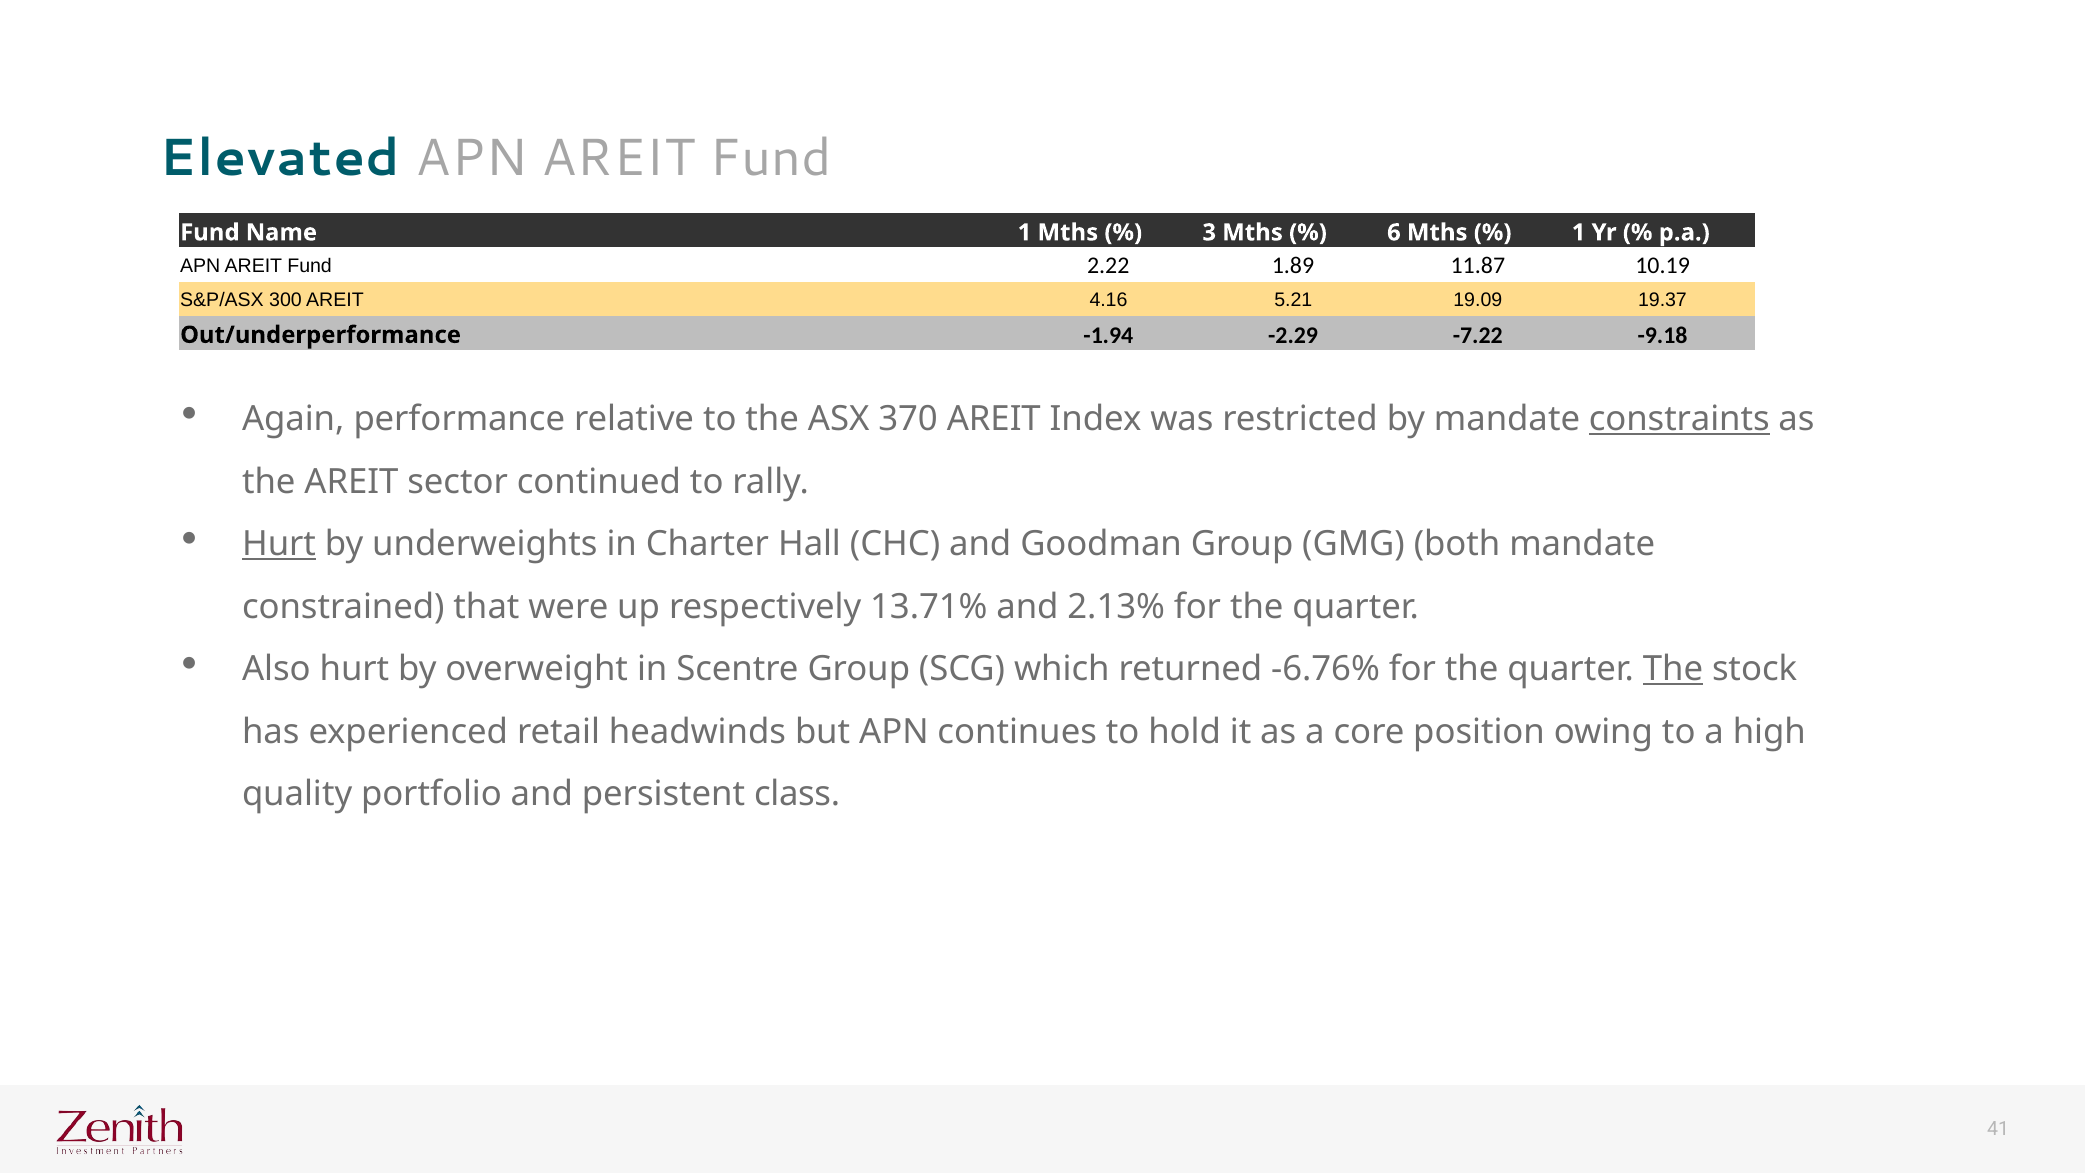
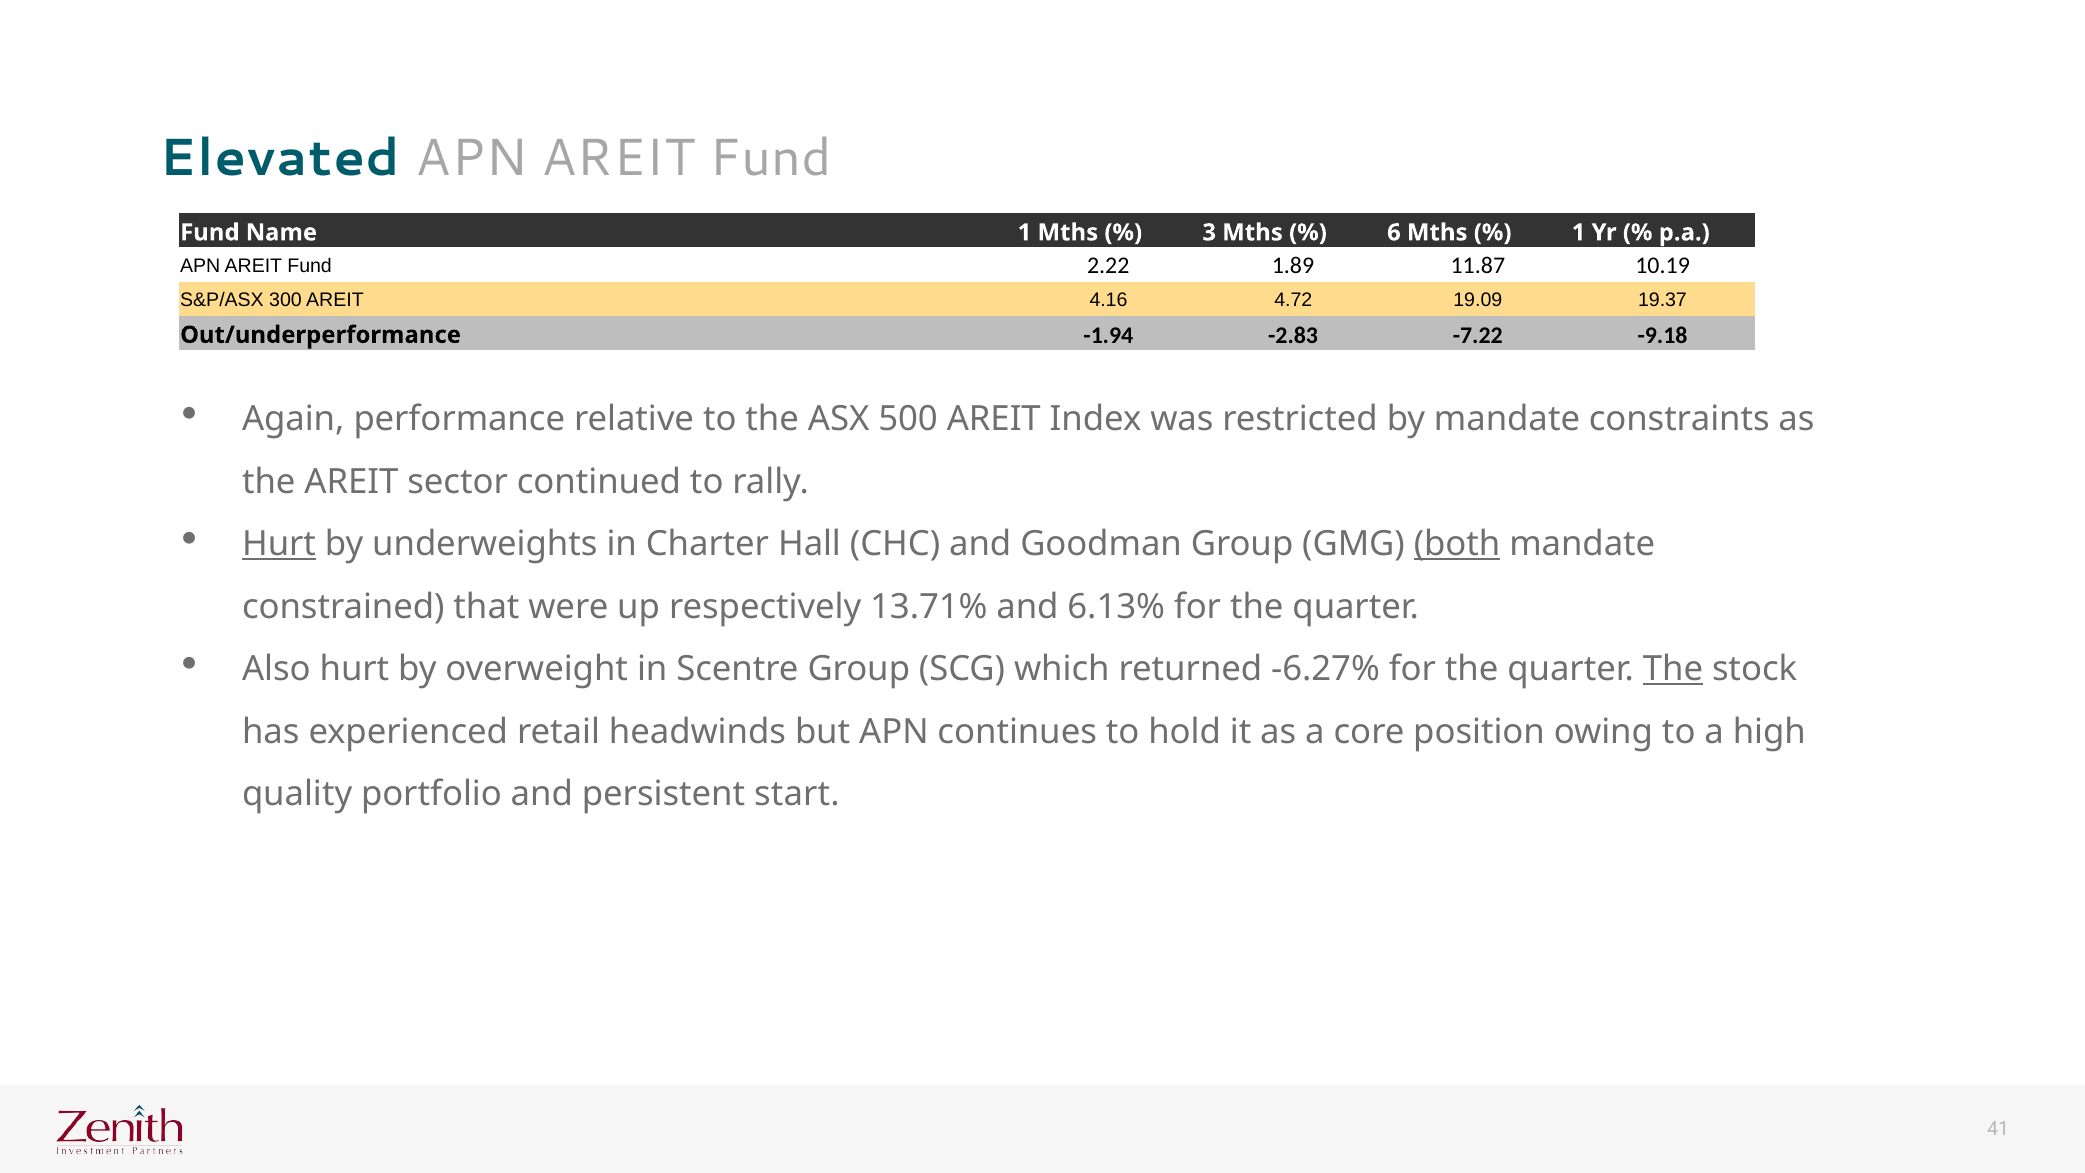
5.21: 5.21 -> 4.72 (1293, 300)
-2.29: -2.29 -> -2.83 (1293, 335)
370: 370 -> 500 (908, 419)
constraints underline: present -> none (1679, 419)
both underline: none -> present (1457, 544)
2.13%: 2.13% -> 6.13% (1116, 607)
-6.76%: -6.76% -> -6.27% (1326, 669)
class: class -> start (797, 794)
